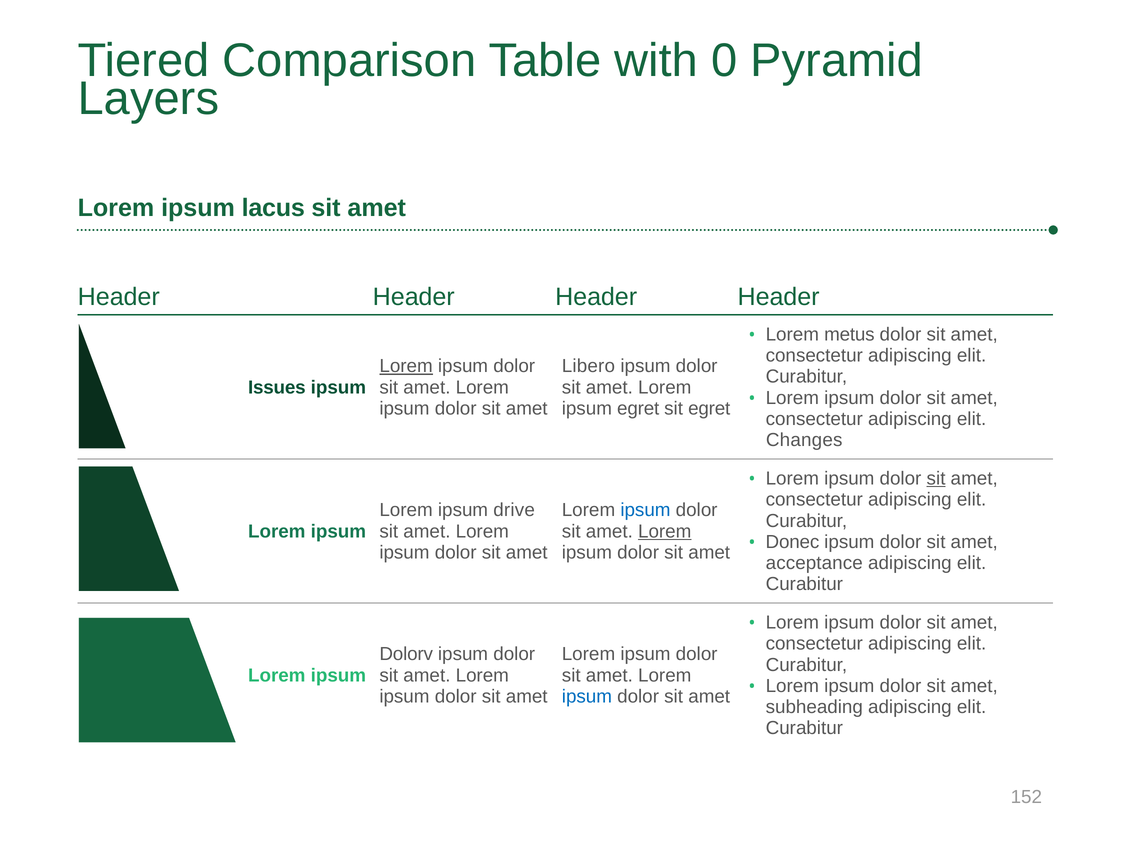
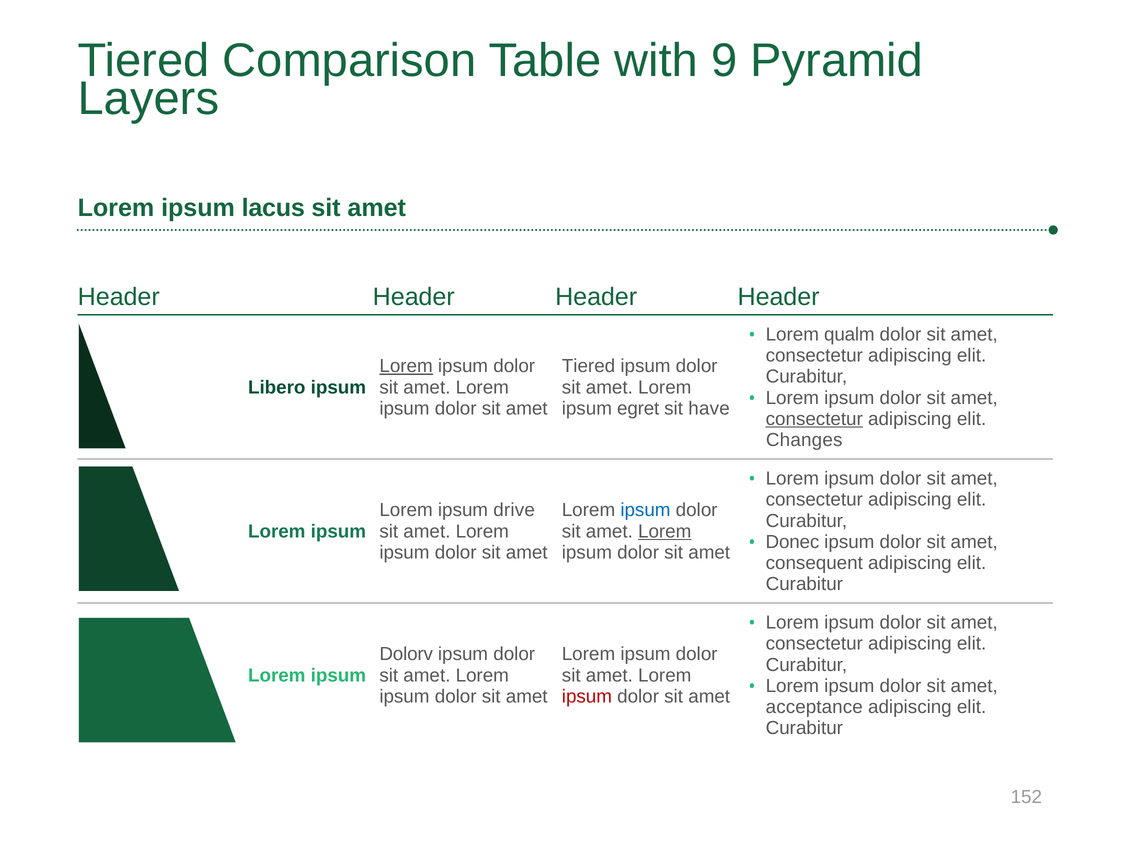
0: 0 -> 9 (724, 61)
metus: metus -> qualm (849, 334)
Libero: Libero -> Tiered (589, 366)
Issues: Issues -> Libero (277, 387)
sit egret: egret -> have (709, 408)
consectetur underline: none -> present (814, 419)
sit underline: present -> none (936, 478)
acceptance: acceptance -> consequent (814, 563)
ipsum colour: blue -> red (587, 696)
subheading: subheading -> acceptance (814, 706)
